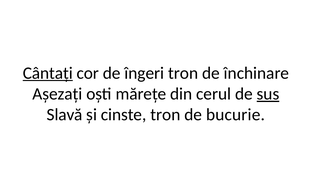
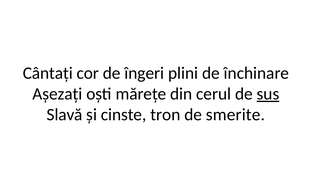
Cântați underline: present -> none (48, 73)
îngeri tron: tron -> plini (183, 73)
bucurie: bucurie -> smerite (236, 114)
